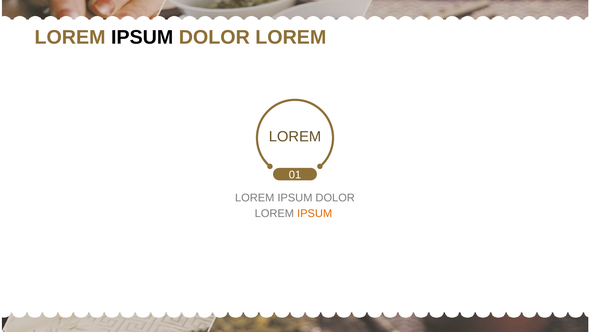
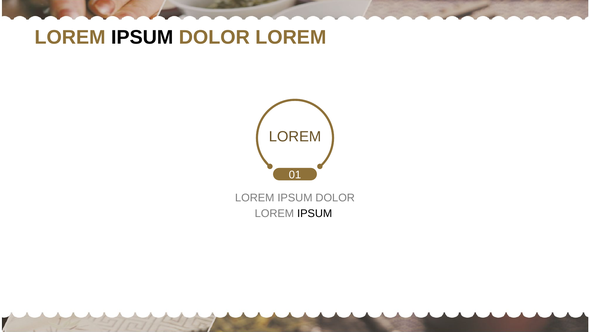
IPSUM colour: orange -> black (315, 214)
